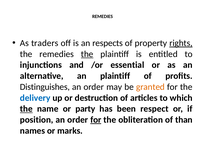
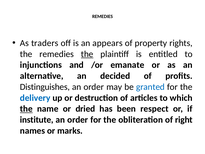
respects: respects -> appears (108, 43)
rights underline: present -> none (181, 43)
essential: essential -> emanate (127, 65)
an plaintiff: plaintiff -> decided (115, 76)
granted colour: orange -> blue (150, 87)
party: party -> dried (85, 109)
position: position -> institute (37, 120)
for underline: present -> none (96, 120)
than: than -> right (184, 120)
